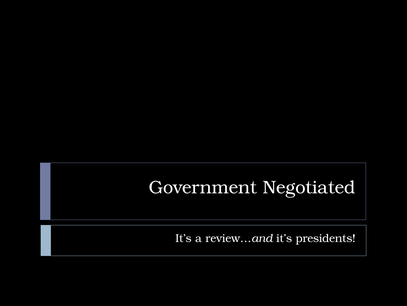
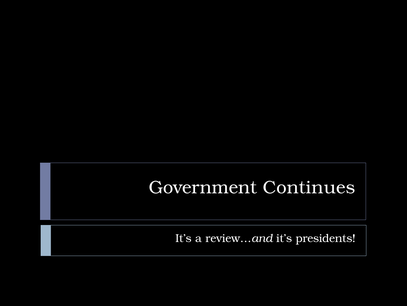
Negotiated: Negotiated -> Continues (309, 187)
